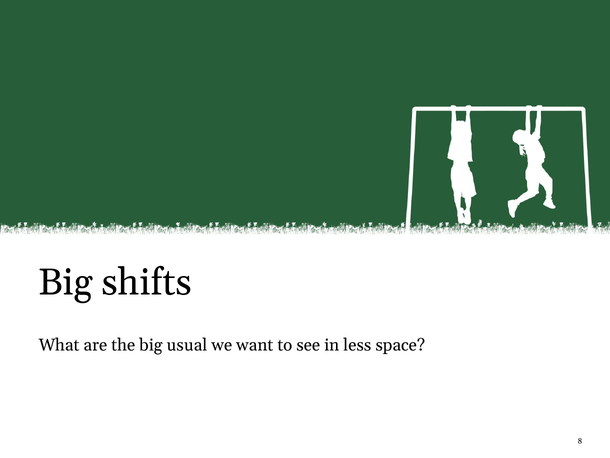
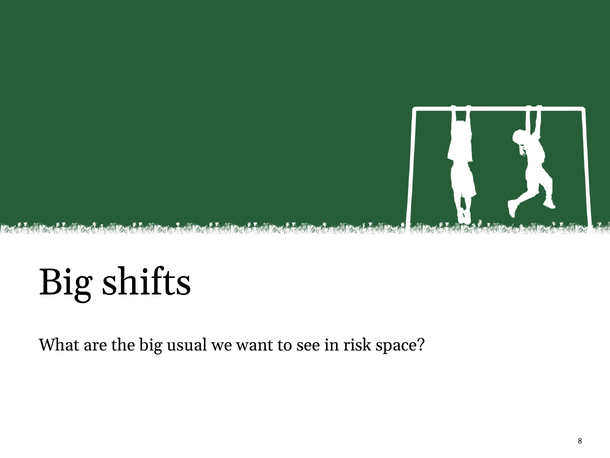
less: less -> risk (357, 345)
